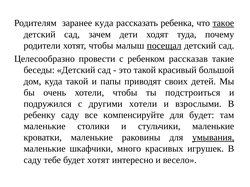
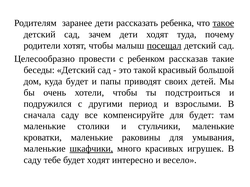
заранее куда: куда -> дети (104, 23)
куда такой: такой -> будет (77, 82)
другими хотели: хотели -> период (143, 104)
ребенку: ребенку -> сначала (39, 115)
умывания underline: present -> none (213, 138)
шкафчики underline: none -> present (91, 149)
будет хотят: хотят -> ходят (98, 160)
